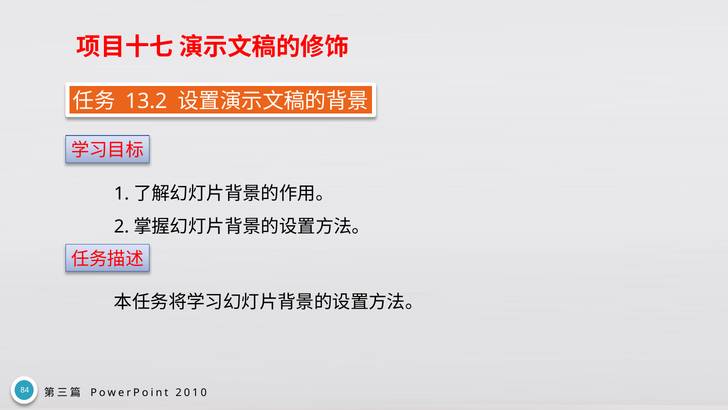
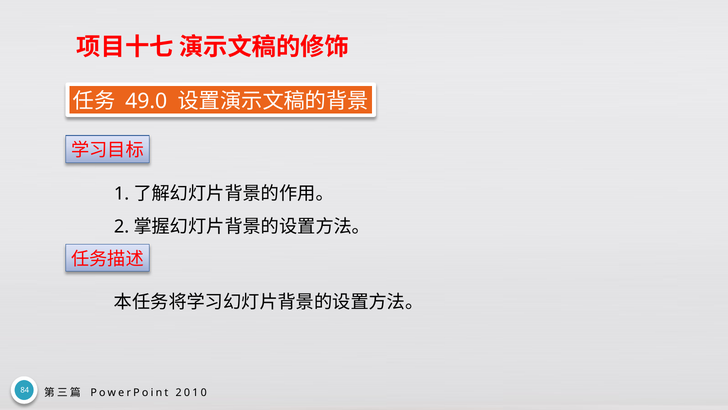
13.2: 13.2 -> 49.0 (146, 101)
